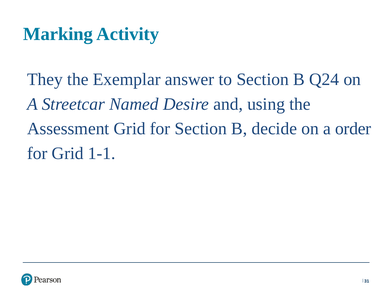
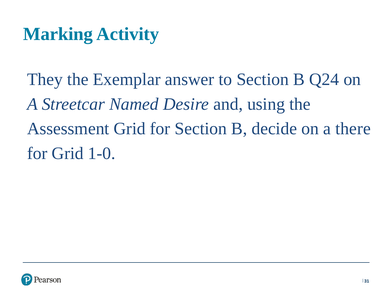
order: order -> there (353, 129)
1-1: 1-1 -> 1-0 (102, 153)
